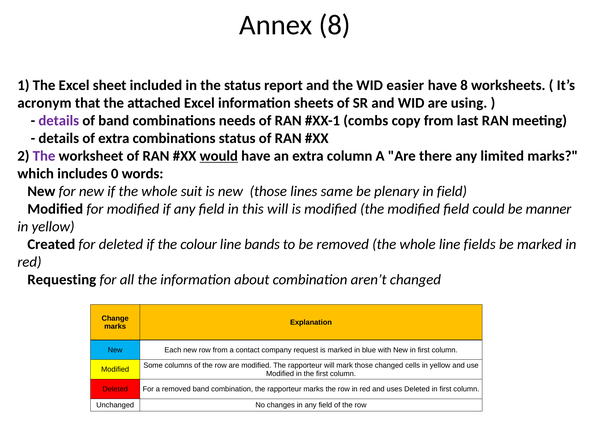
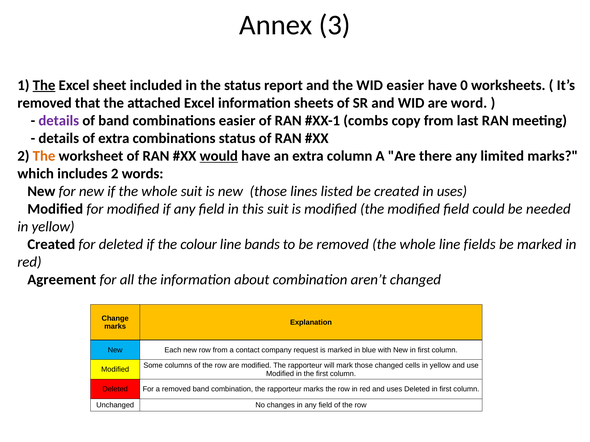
Annex 8: 8 -> 3 (335, 25)
The underline: none -> present (44, 85)
have 8: 8 -> 0 (464, 85)
acronym: acronym -> removed (45, 103)
using: using -> word (469, 103)
combinations needs: needs -> easier (237, 121)
The colour: purple -> orange (44, 156)
includes 0: 0 -> 2 (115, 174)
same: same -> listed (337, 192)
be plenary: plenary -> created (397, 192)
in field: field -> uses (452, 192)
this will: will -> suit (278, 209)
manner: manner -> needed (548, 209)
Requesting: Requesting -> Agreement (62, 280)
